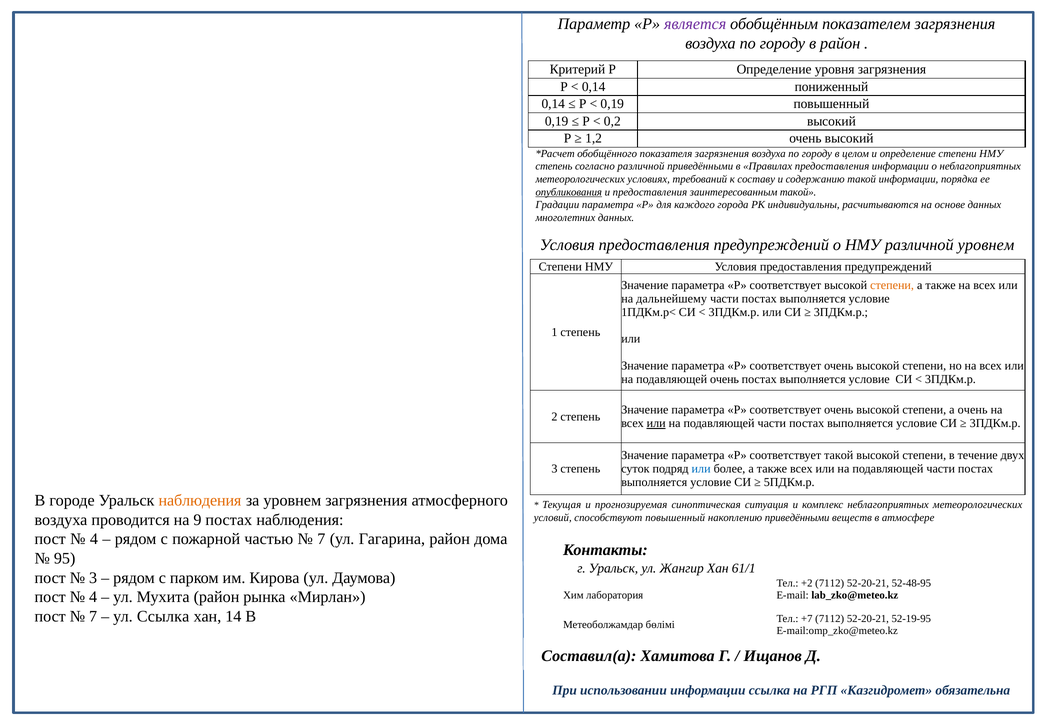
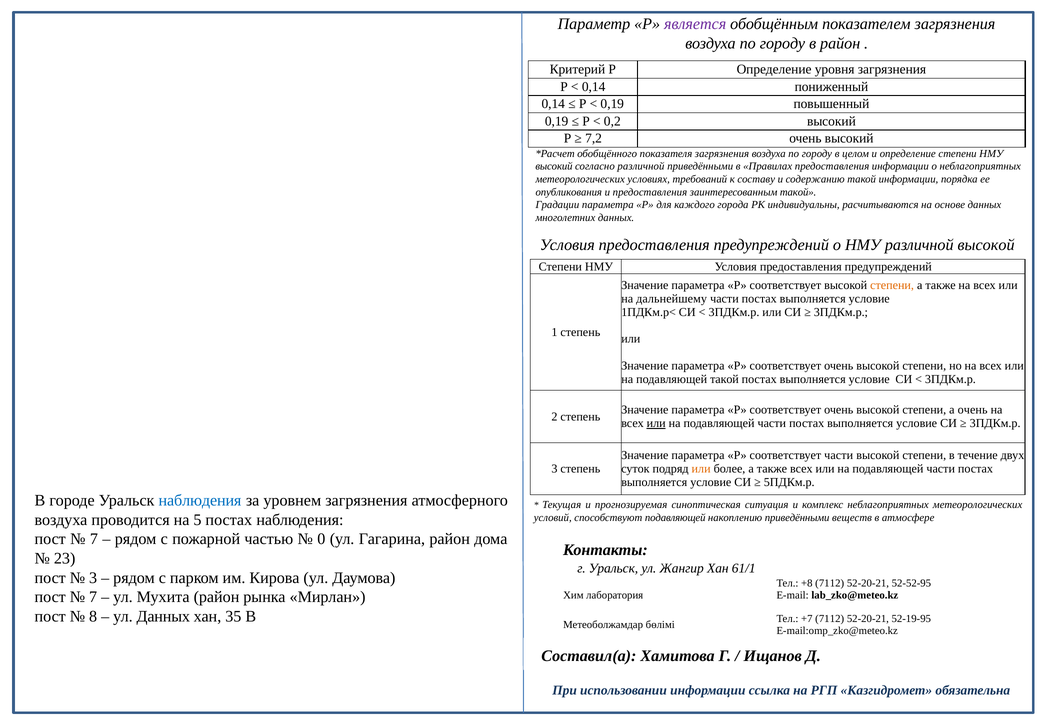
1,2: 1,2 -> 7,2 (594, 138)
степень: степень -> высокий (554, 166)
опубликования underline: present -> none (569, 192)
различной уровнем: уровнем -> высокой (986, 245)
подавляющей очень: очень -> такой (725, 379)
соответствует такой: такой -> части (839, 455)
или colour: blue -> orange (701, 469)
наблюдения colour: orange -> blue (200, 500)
9: 9 -> 5 (197, 520)
способствуют повышенный: повышенный -> подавляющей (675, 518)
4: 4 -> 7 (94, 539)
7: 7 -> 0 (321, 539)
95: 95 -> 23 (65, 558)
+2: +2 -> +8 (807, 583)
52-48-95: 52-48-95 -> 52-52-95 (911, 583)
4: 4 -> 7 (93, 597)
7: 7 -> 8 (93, 616)
ул Ссылка: Ссылка -> Данных (163, 616)
14: 14 -> 35 (233, 616)
